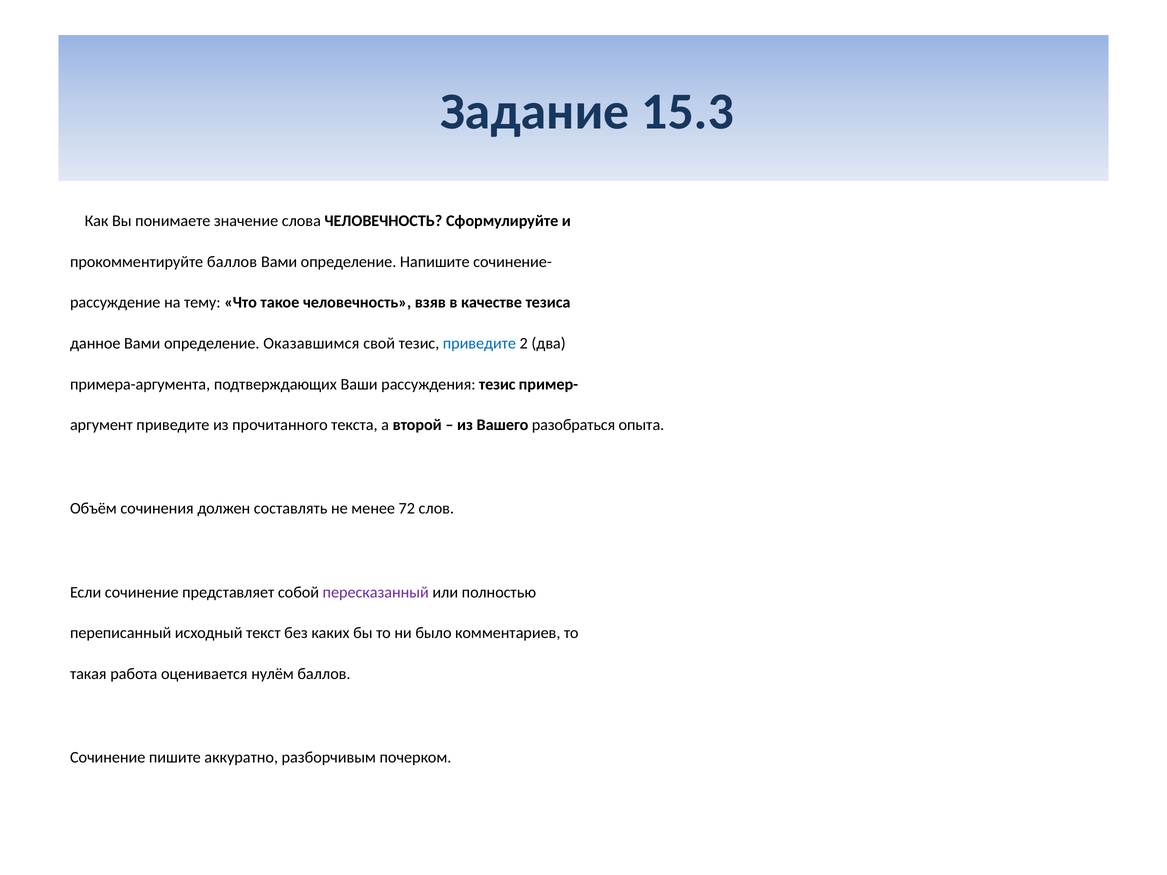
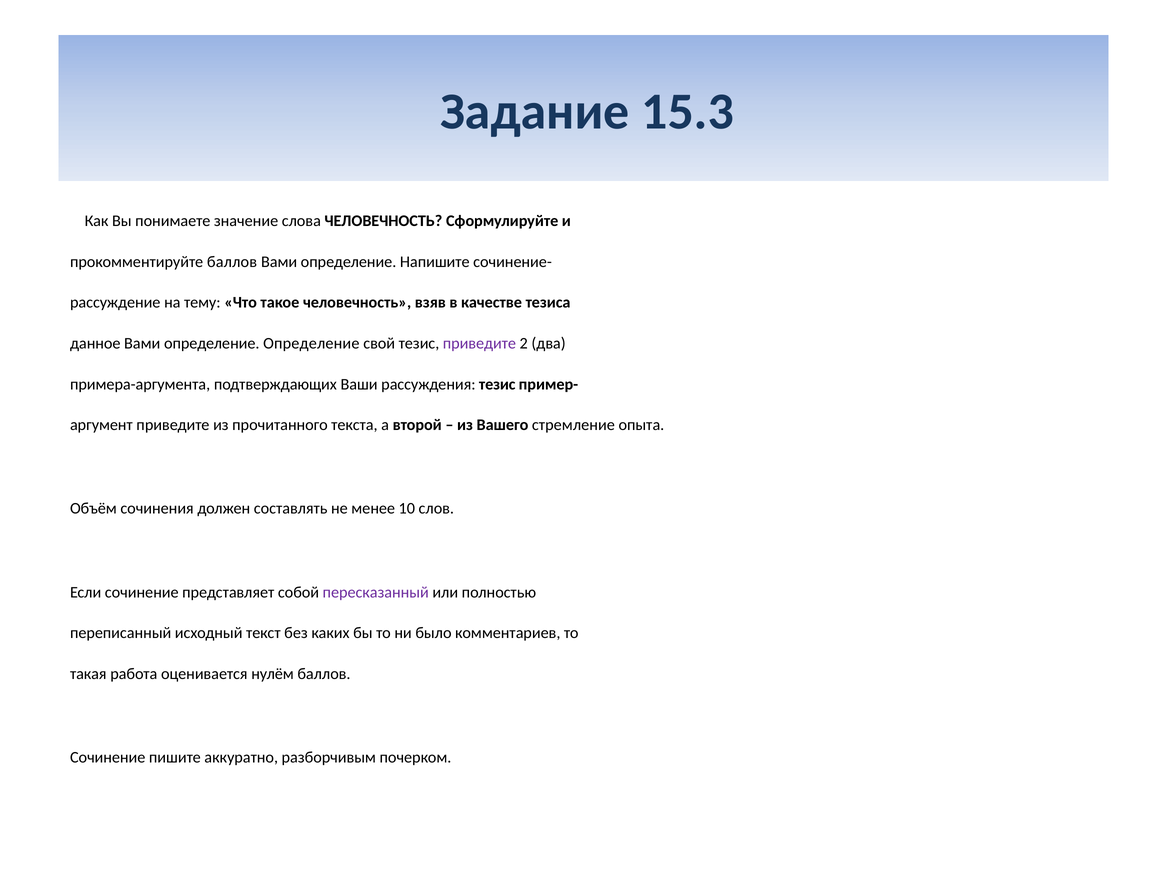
определение Оказавшимся: Оказавшимся -> Определение (311, 343)
приведите colour: blue -> purple (479, 343)
разобраться: разобраться -> стремление (573, 425)
72: 72 -> 10 (407, 509)
